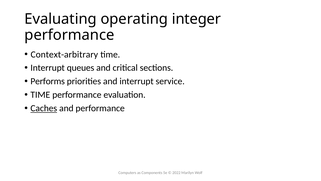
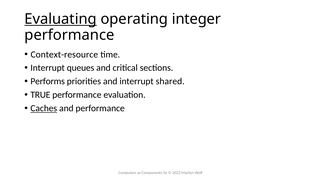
Evaluating underline: none -> present (61, 19)
Context-arbitrary: Context-arbitrary -> Context-resource (64, 54)
service: service -> shared (170, 81)
TIME: TIME -> TRUE (40, 95)
